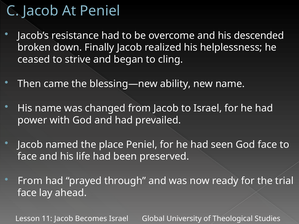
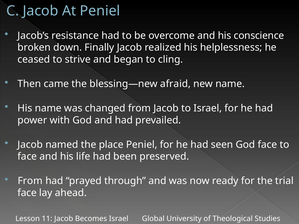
descended: descended -> conscience (259, 36)
ability: ability -> afraid (175, 84)
